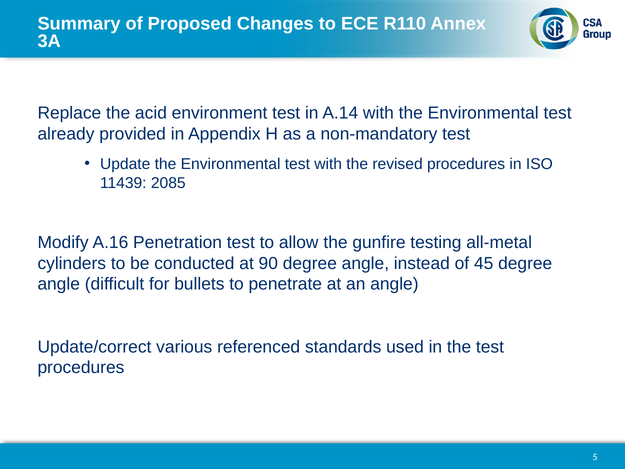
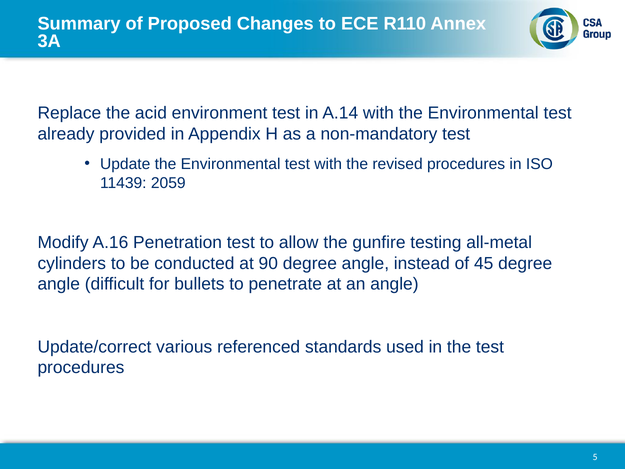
2085: 2085 -> 2059 (168, 183)
